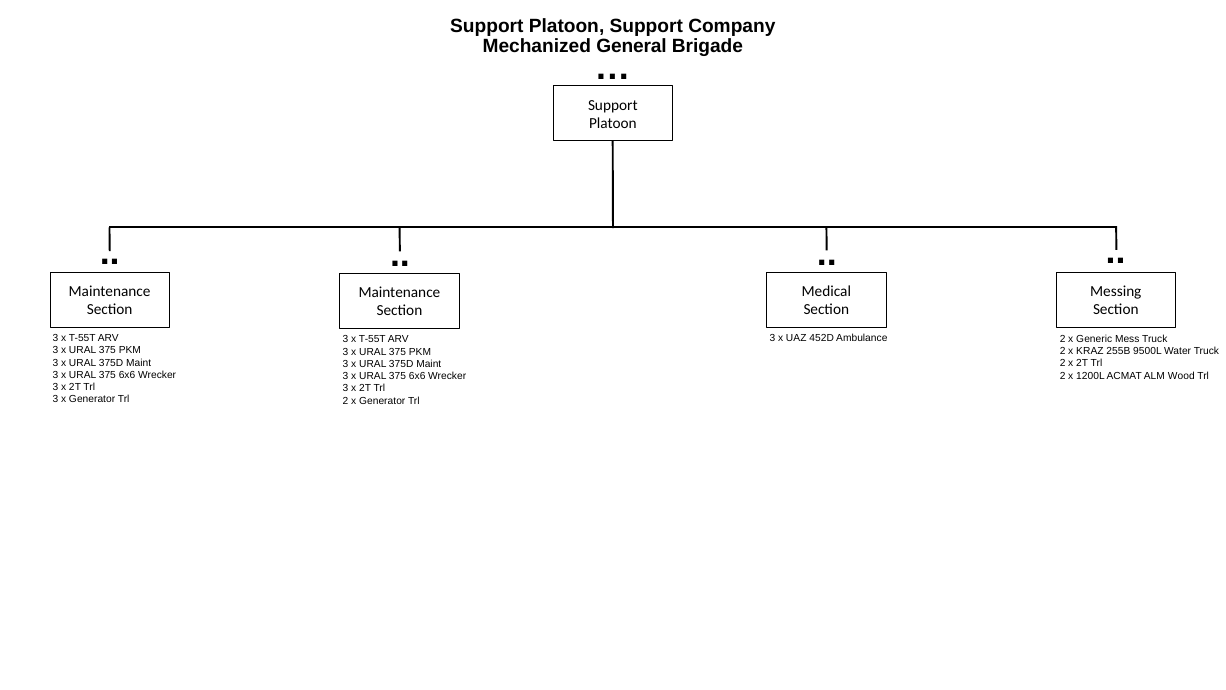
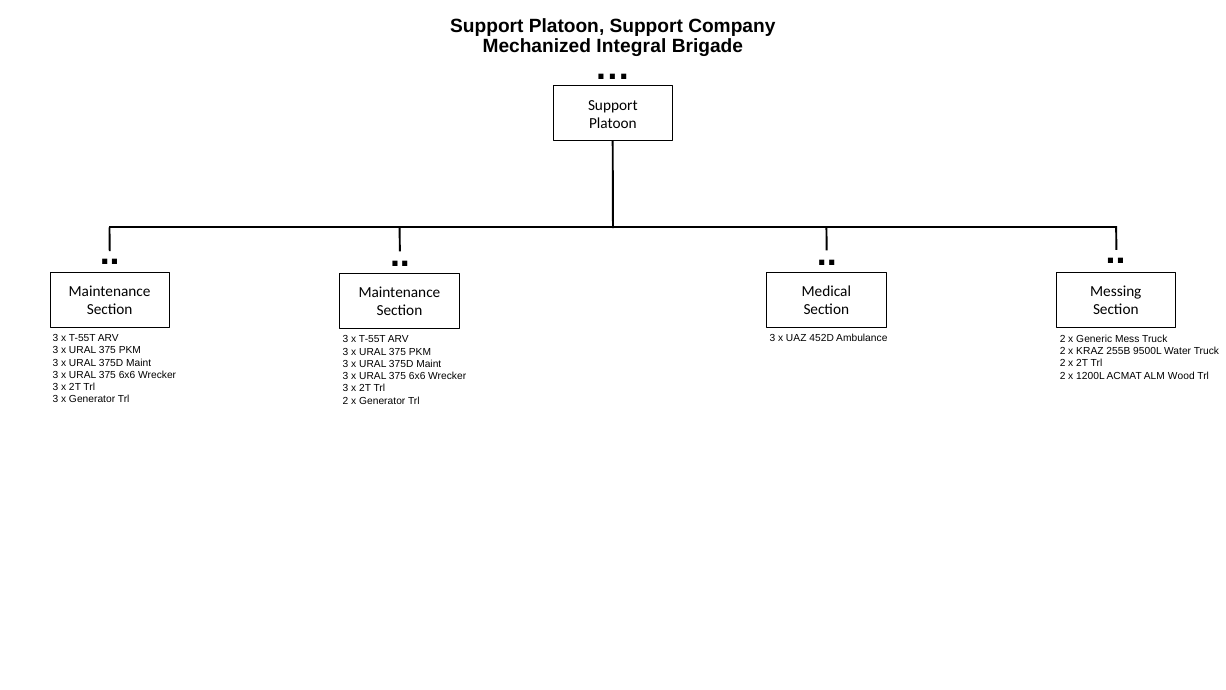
General: General -> Integral (631, 46)
